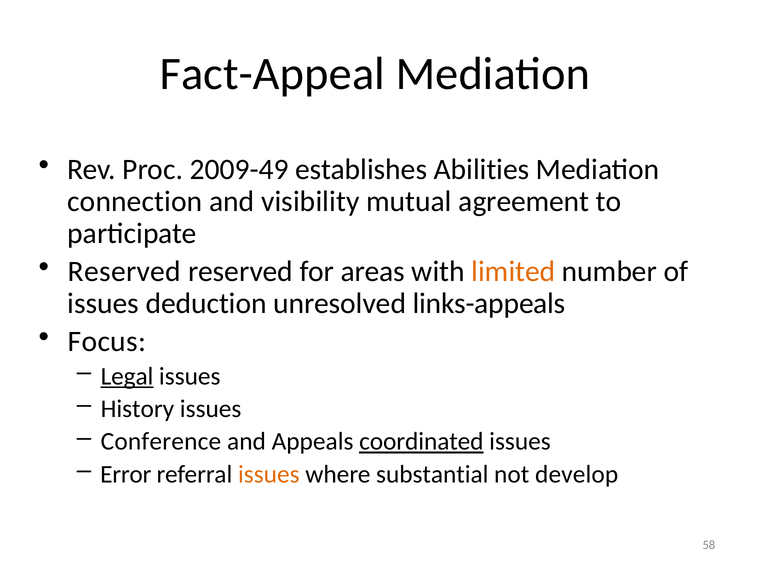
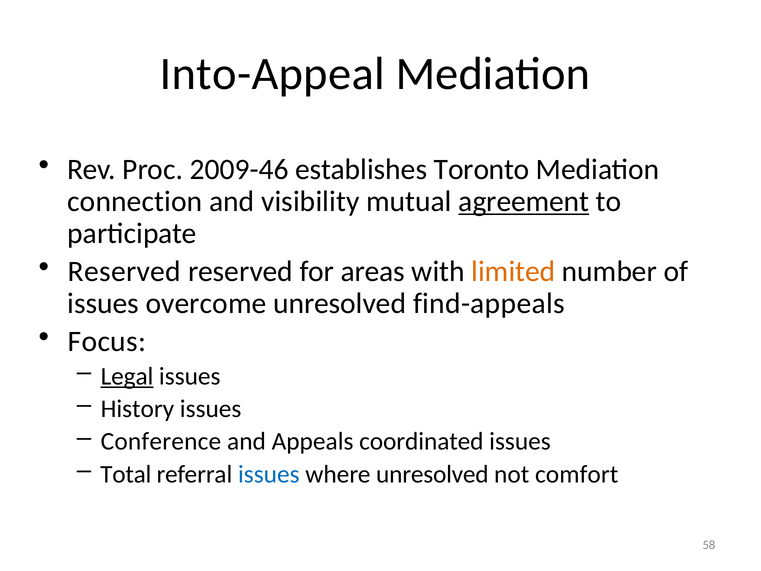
Fact-Appeal: Fact-Appeal -> Into-Appeal (272, 74)
2009-49: 2009-49 -> 2009-46 (239, 169)
Abilities: Abilities -> Toronto (482, 169)
agreement underline: none -> present (524, 201)
deduction: deduction -> overcome (206, 303)
links-appeals: links-appeals -> find-appeals (489, 303)
coordinated underline: present -> none (421, 441)
Error: Error -> Total (126, 474)
issues colour: orange -> blue (269, 474)
where substantial: substantial -> unresolved (432, 474)
develop: develop -> comfort (577, 474)
